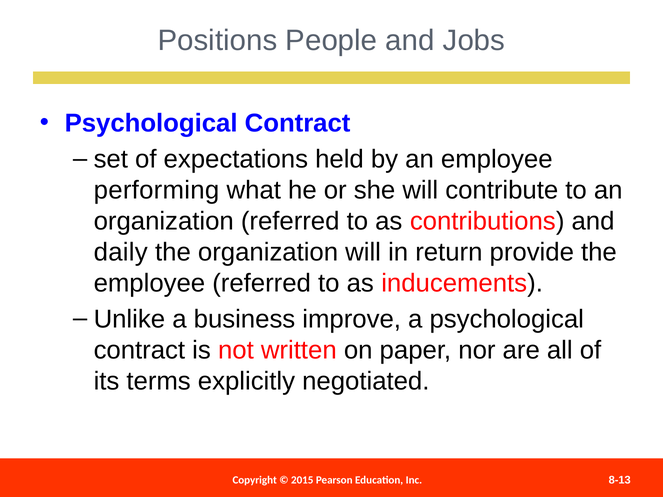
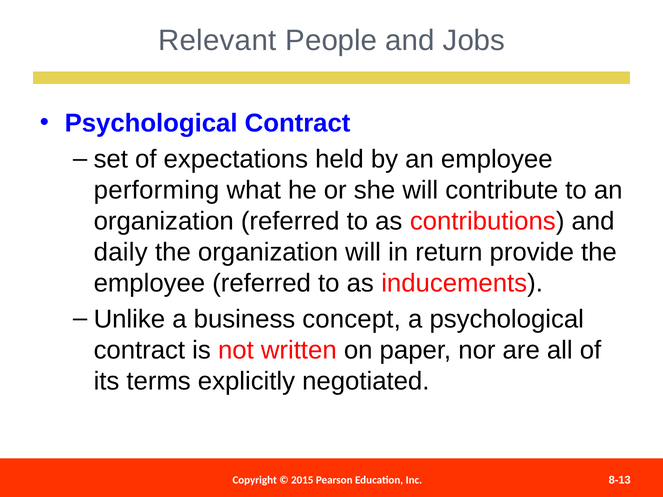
Positions: Positions -> Relevant (217, 41)
improve: improve -> concept (352, 319)
